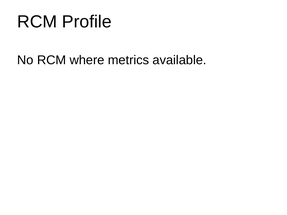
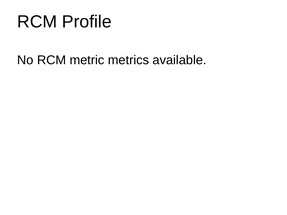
where: where -> metric (87, 60)
